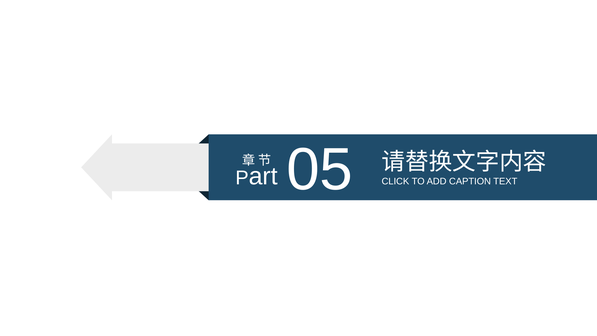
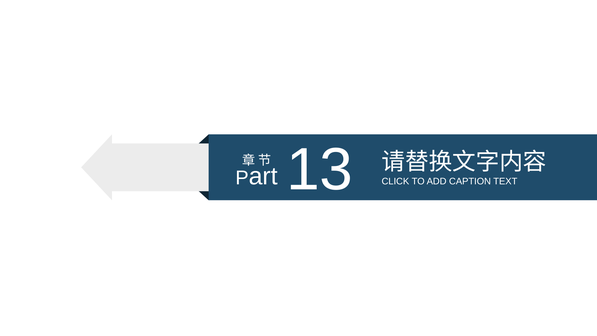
05: 05 -> 13 (320, 170)
